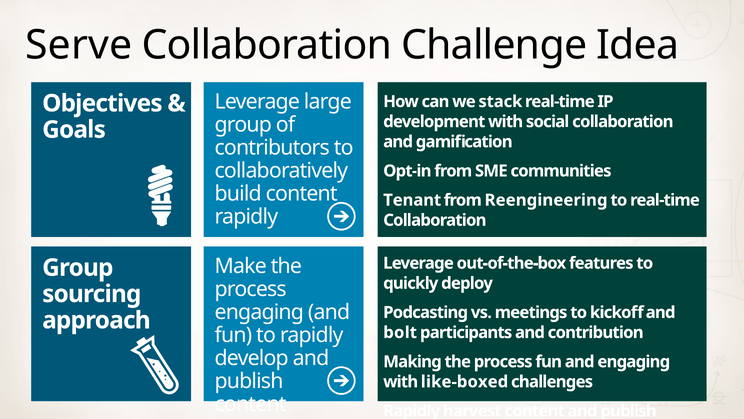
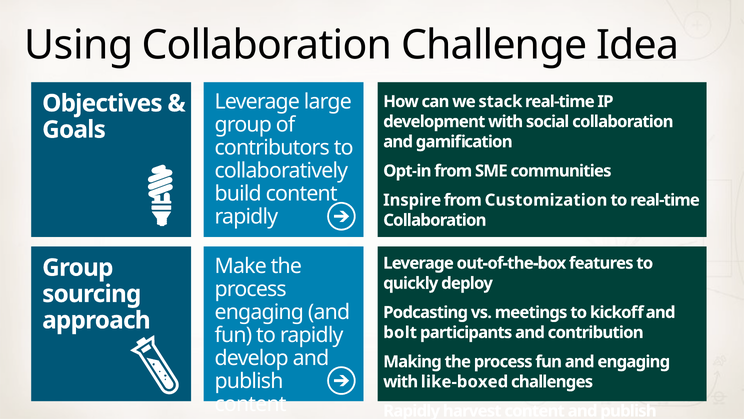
Serve: Serve -> Using (79, 45)
Tenant: Tenant -> Inspire (412, 200)
Reengineering: Reengineering -> Customization (546, 200)
